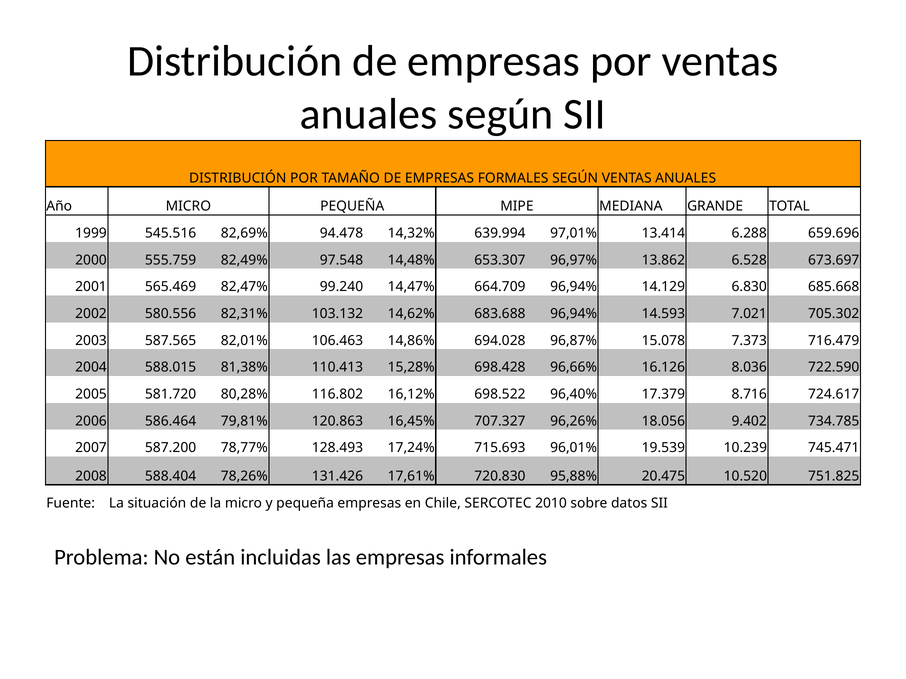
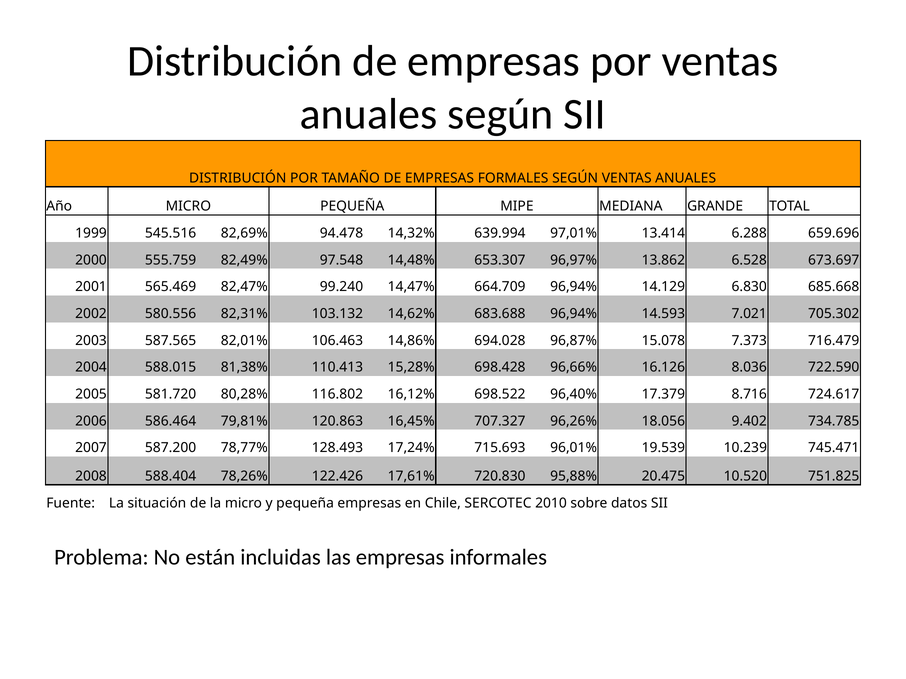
131.426: 131.426 -> 122.426 (337, 477)
